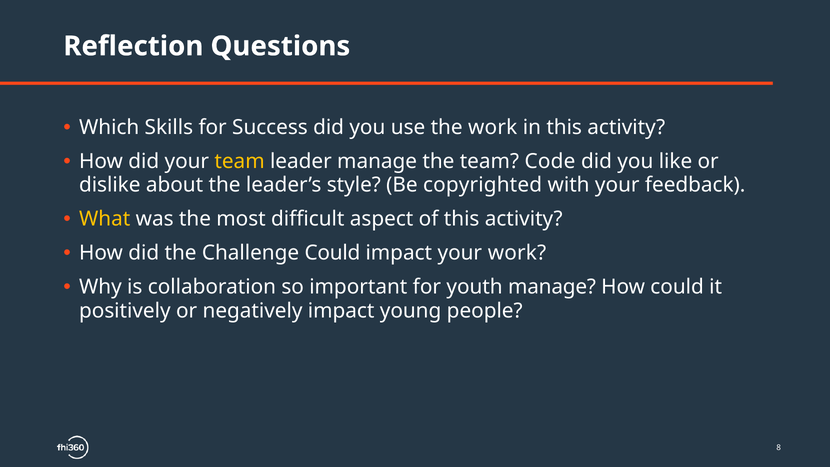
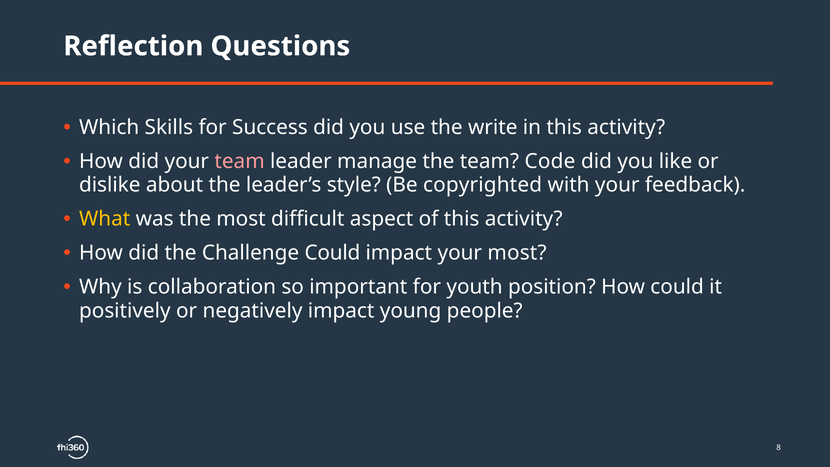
the work: work -> write (493, 127)
team colour: yellow -> pink (240, 161)
your work: work -> most (517, 253)
youth manage: manage -> position (552, 287)
